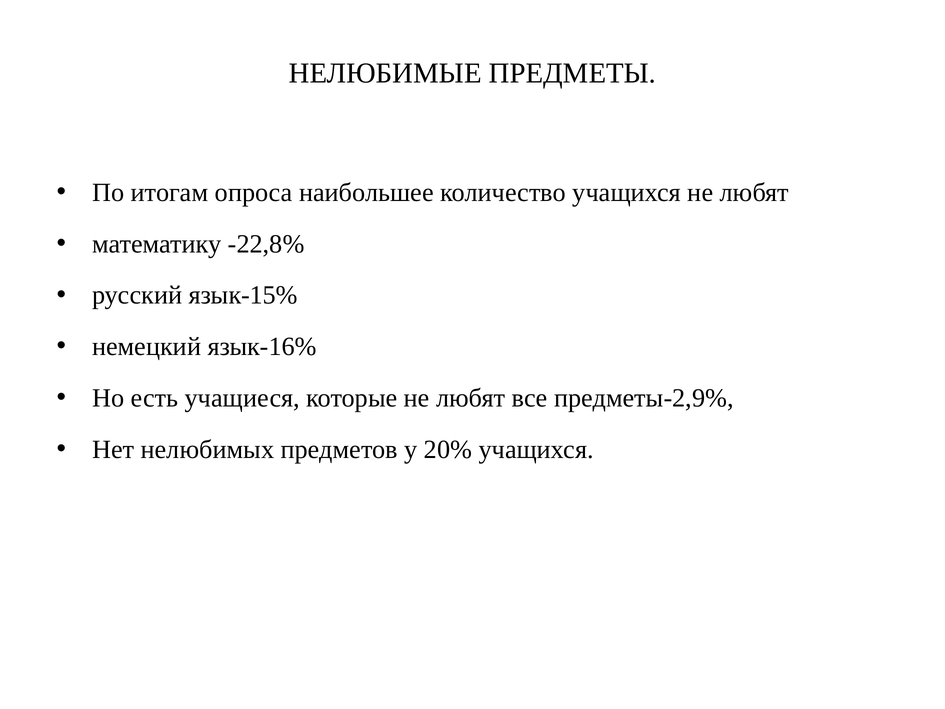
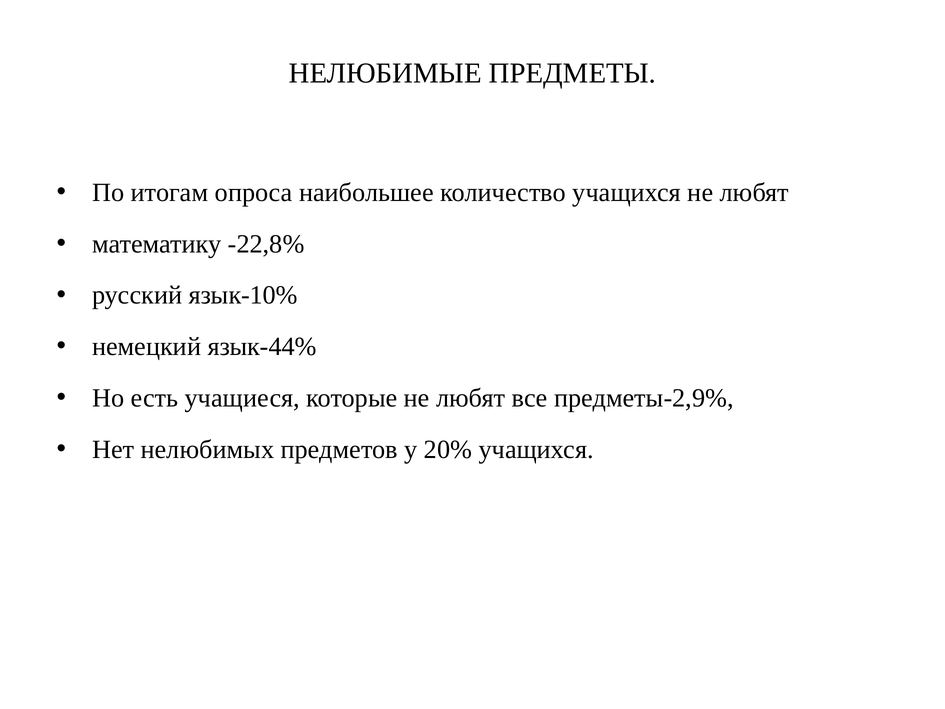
язык-15%: язык-15% -> язык-10% (243, 295)
язык-16%: язык-16% -> язык-44% (262, 347)
